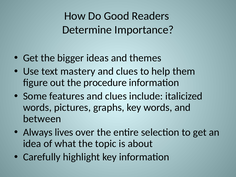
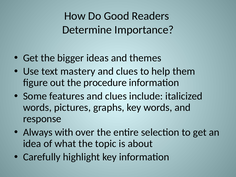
between: between -> response (42, 119)
lives: lives -> with (64, 132)
